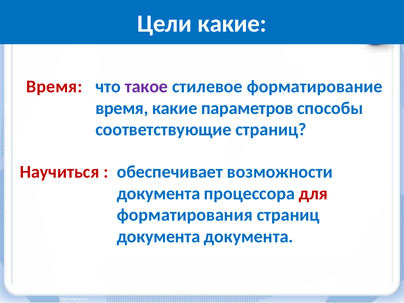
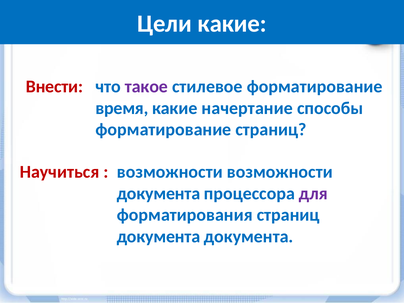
Время: Время -> Внести (54, 87)
параметров: параметров -> начертание (247, 108)
соответствующие: соответствующие -> форматирование (163, 130)
обеспечивает: обеспечивает -> возможности (170, 172)
для colour: red -> purple (313, 193)
